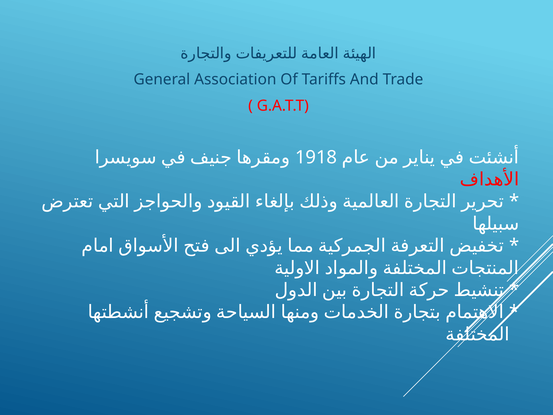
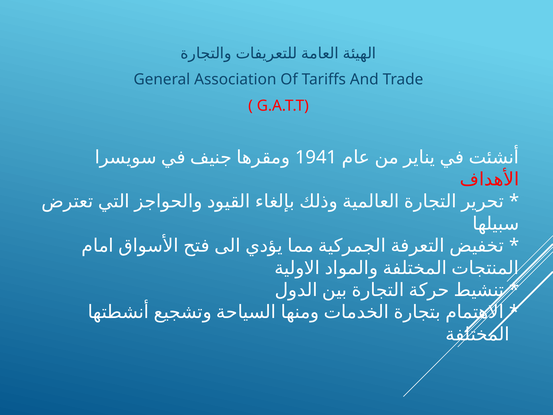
1918: 1918 -> 1941 (316, 157)
